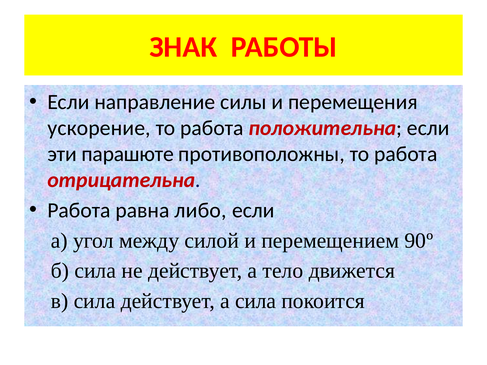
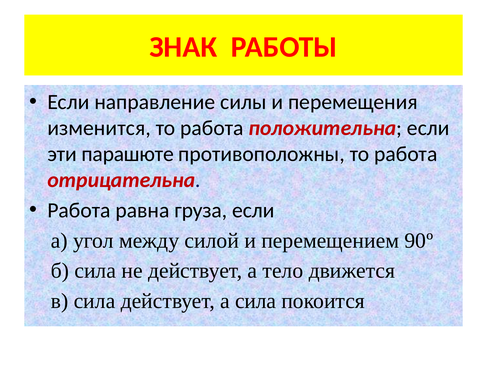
ускорение: ускорение -> изменится (99, 128)
либо: либо -> груза (201, 210)
